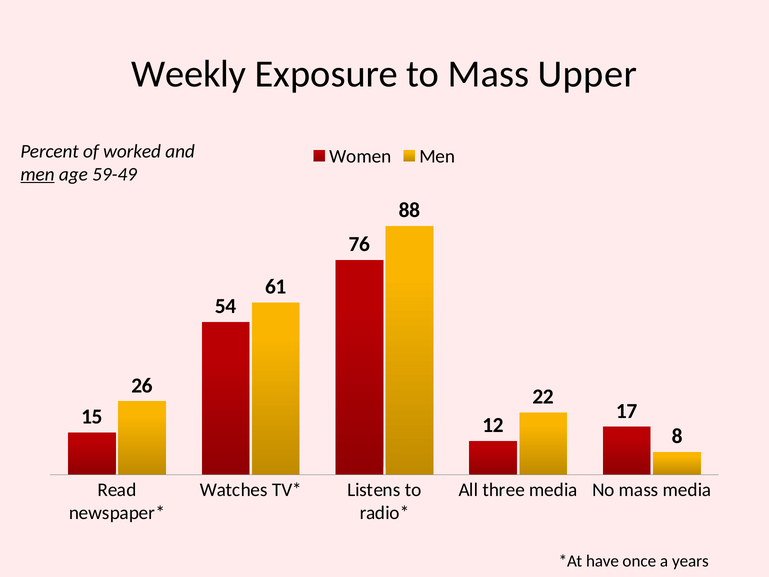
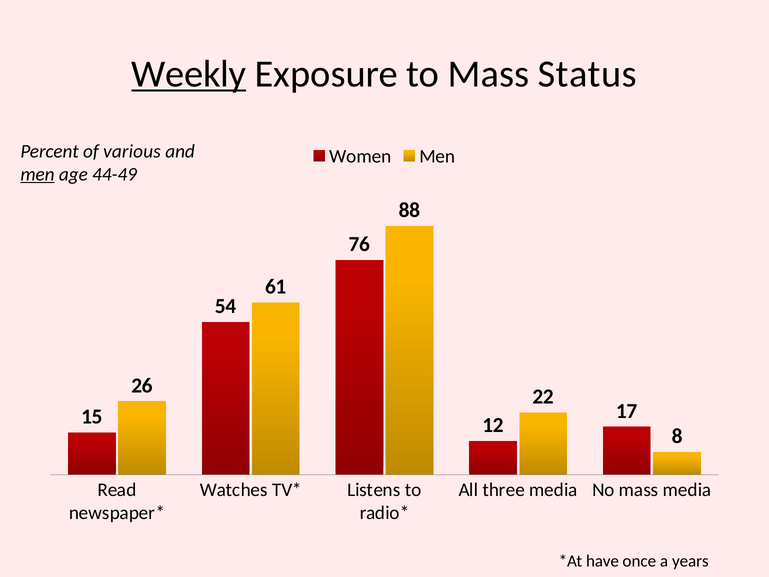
Weekly underline: none -> present (189, 74)
Upper: Upper -> Status (587, 74)
worked: worked -> various (132, 151)
59-49: 59-49 -> 44-49 (115, 174)
